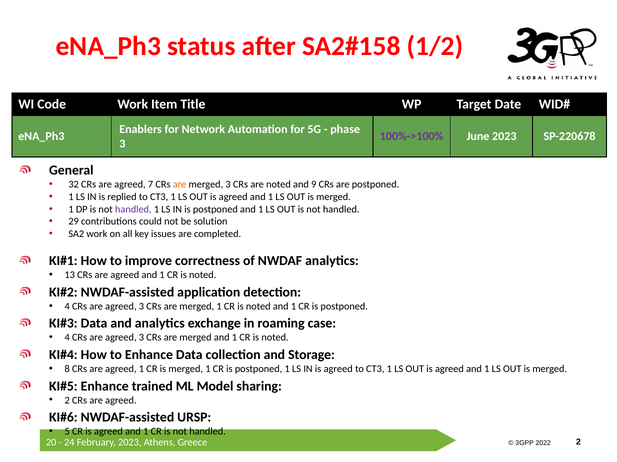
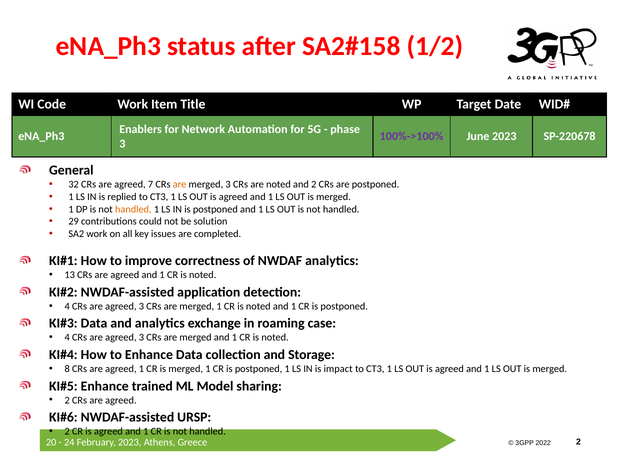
and 9: 9 -> 2 (314, 185)
handled colour: purple -> orange (133, 210)
IN is agreed: agreed -> impact (338, 369)
5: 5 -> 2 (67, 432)
